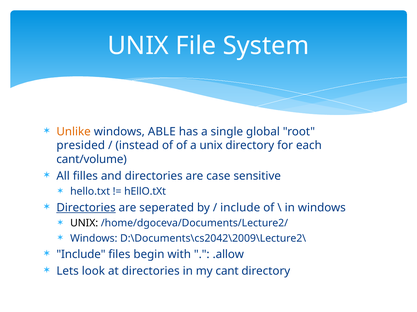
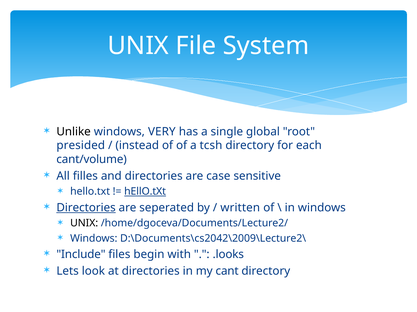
Unlike colour: orange -> black (74, 132)
ABLE: ABLE -> VERY (162, 132)
a unix: unix -> tcsh (211, 146)
hEllO.tXt underline: none -> present (145, 192)
include: include -> written (240, 208)
.allow: .allow -> .looks (228, 255)
